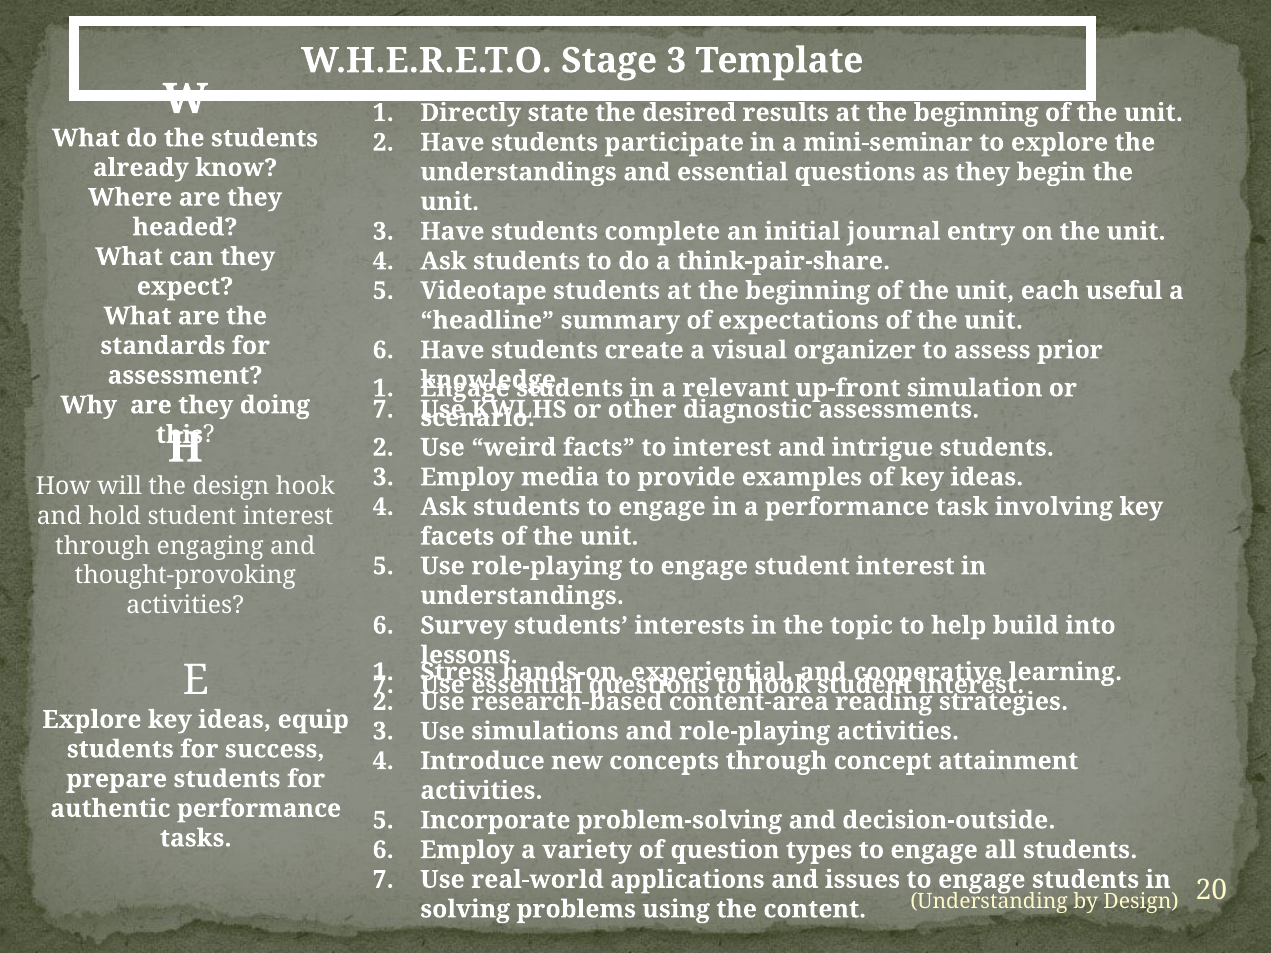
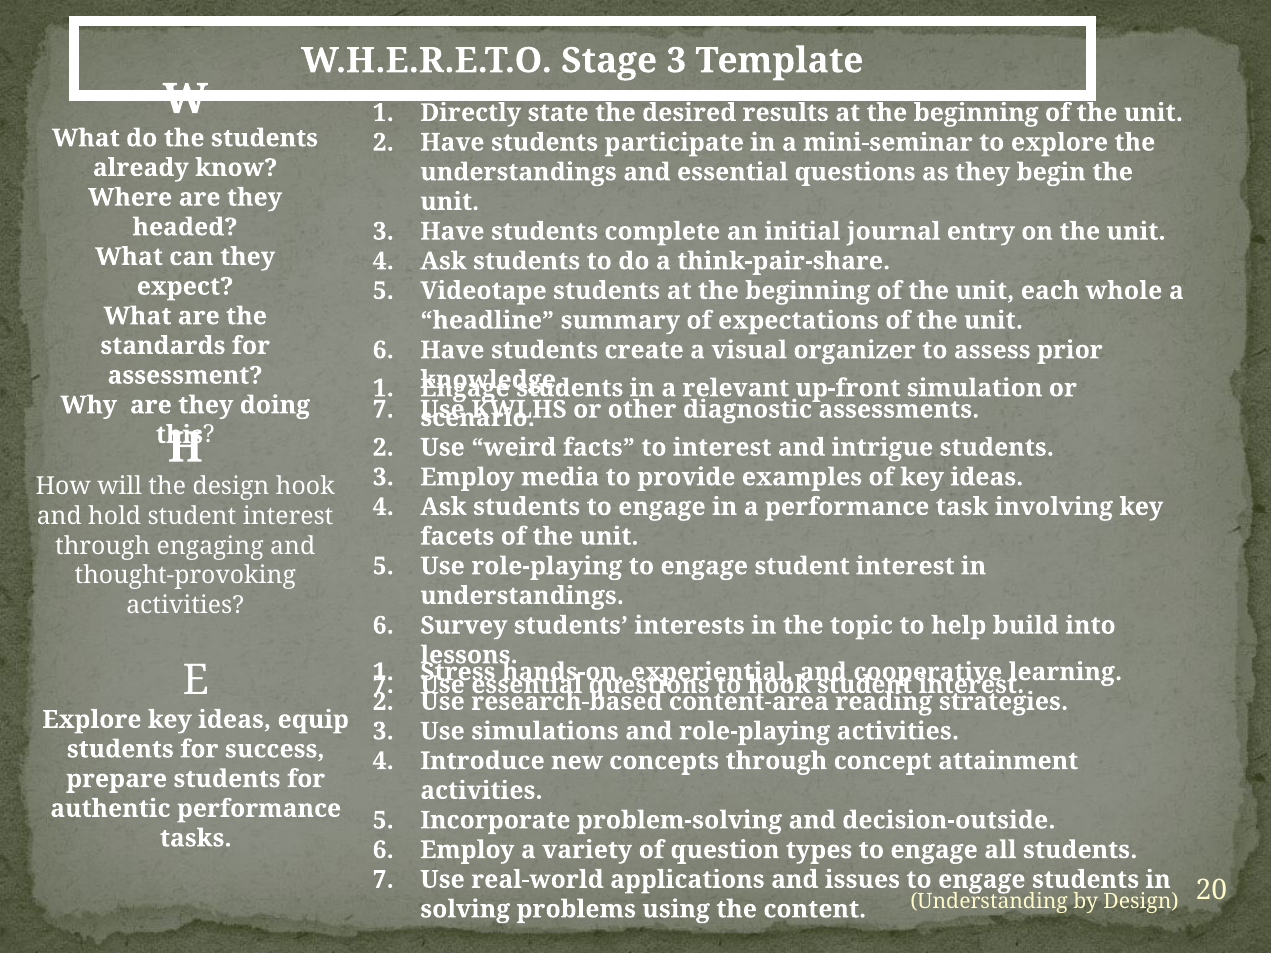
useful: useful -> whole (1124, 291)
